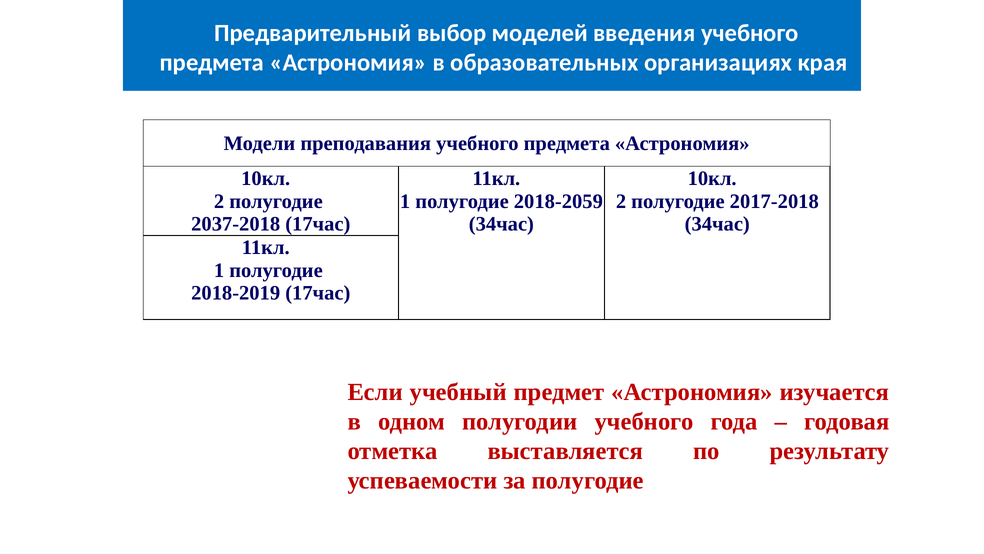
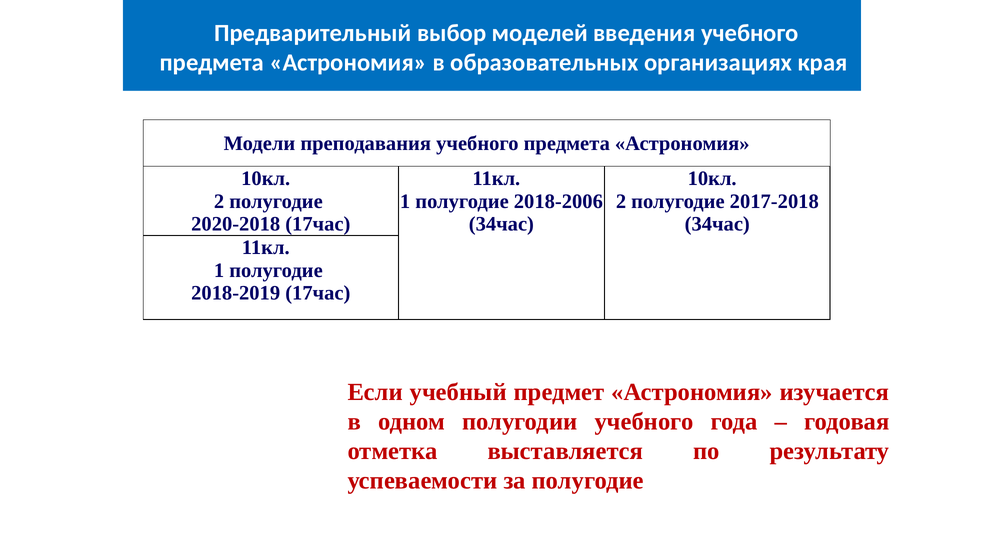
2018-2059: 2018-2059 -> 2018-2006 (558, 201)
2037-2018: 2037-2018 -> 2020-2018 (236, 224)
